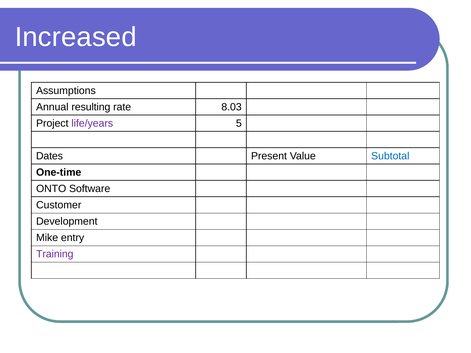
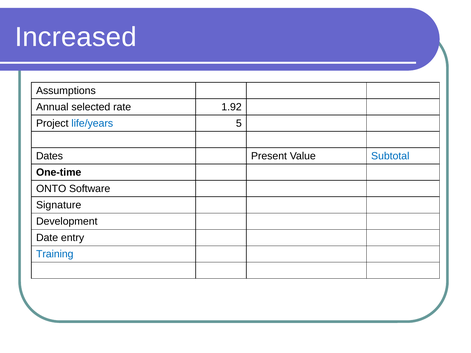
resulting: resulting -> selected (91, 107)
8.03: 8.03 -> 1.92 (232, 107)
life/years colour: purple -> blue (92, 123)
Customer: Customer -> Signature (59, 205)
Mike: Mike -> Date (47, 238)
Training colour: purple -> blue (55, 254)
